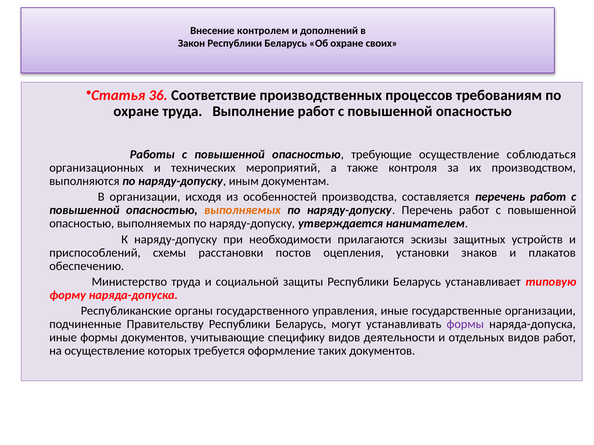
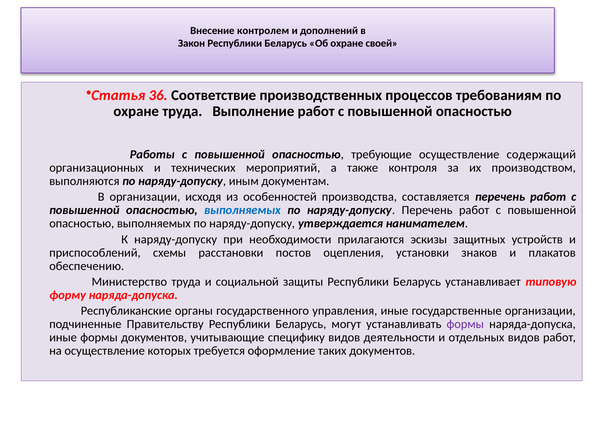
своих: своих -> своей (382, 43)
соблюдаться: соблюдаться -> содержащий (541, 155)
выполняемых colour: orange -> blue (242, 210)
